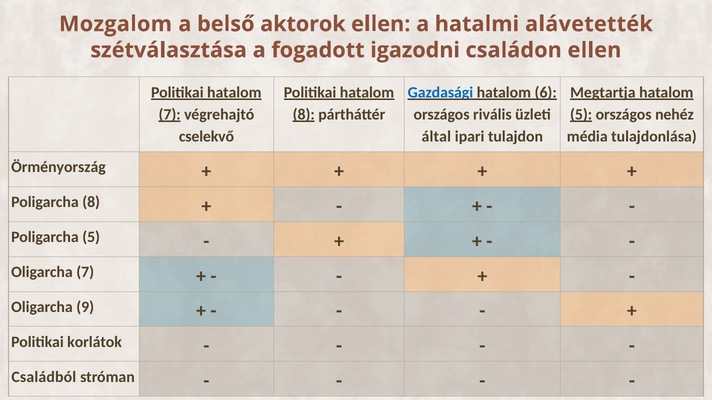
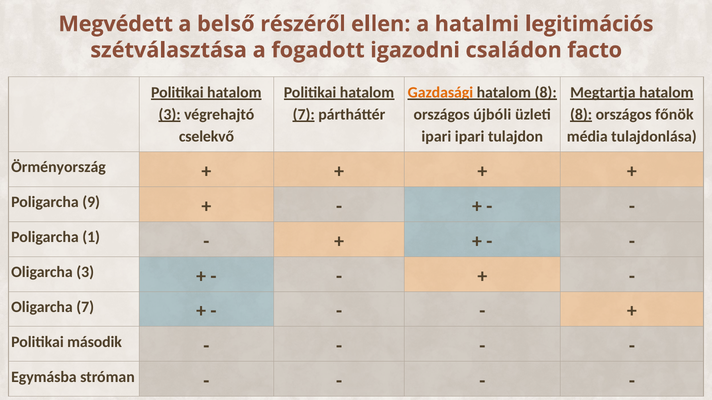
Mozgalom: Mozgalom -> Megvédett (116, 24)
aktorok: aktorok -> részéről (303, 24)
alávetették: alávetették -> legitimációs (589, 24)
családon ellen: ellen -> facto (595, 50)
Gazdasági colour: blue -> orange (440, 92)
6: 6 -> 8 (546, 92)
7: 7 -> 3 (170, 115)
8: 8 -> 7 (304, 115)
rivális: rivális -> újbóli (492, 115)
5: 5 -> 8 (581, 115)
nehéz: nehéz -> főnök (674, 115)
által: által -> ipari (436, 137)
Poligarcha 8: 8 -> 9 (91, 202)
Poligarcha 5: 5 -> 1 (91, 237)
Oligarcha 7: 7 -> 3 (85, 272)
Oligarcha 9: 9 -> 7 (85, 307)
korlátok: korlátok -> második (95, 342)
Családból: Családból -> Egymásba (44, 377)
